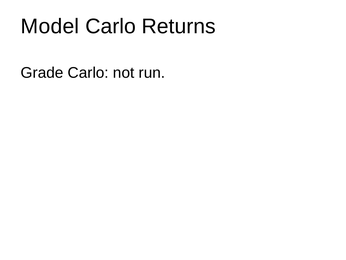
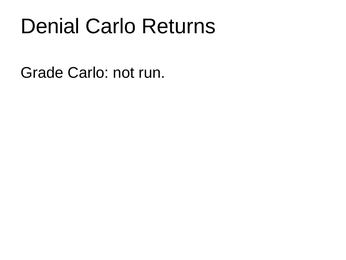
Model: Model -> Denial (50, 26)
